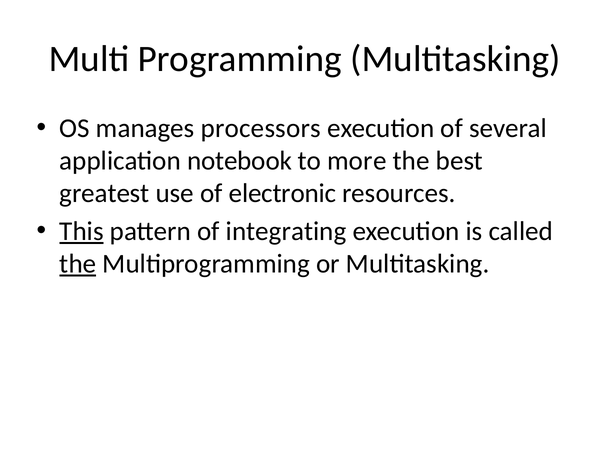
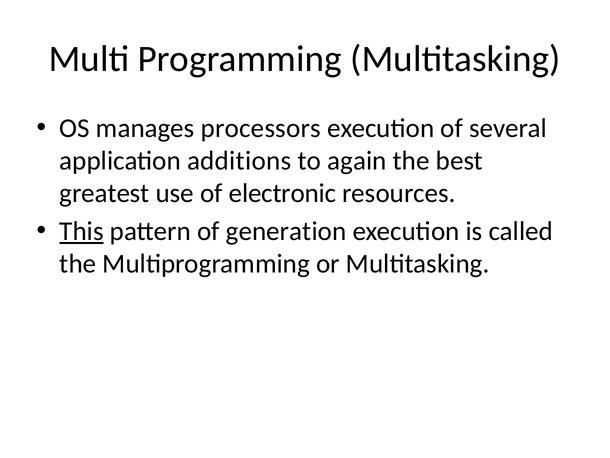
notebook: notebook -> additions (239, 161)
more: more -> again (357, 161)
integrating: integrating -> generation (286, 231)
the underline: present -> none (78, 264)
